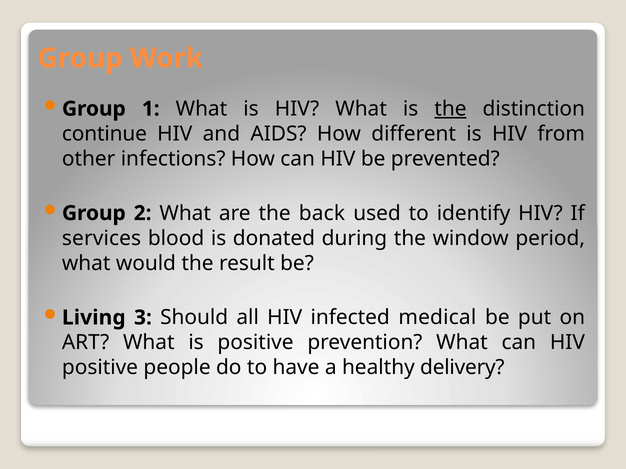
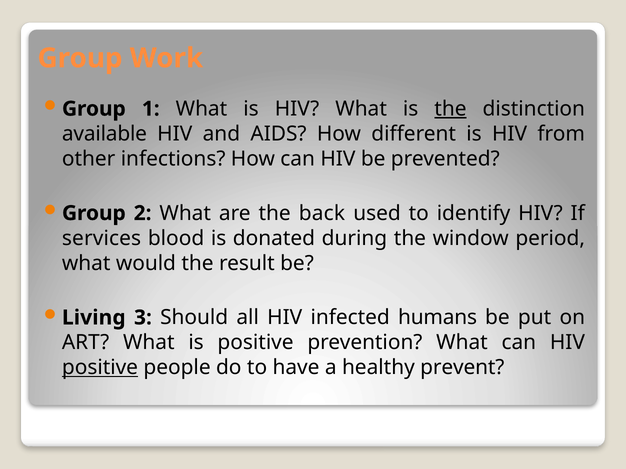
continue: continue -> available (104, 134)
medical: medical -> humans (438, 318)
positive underline: none -> present (100, 368)
delivery: delivery -> prevent (462, 368)
